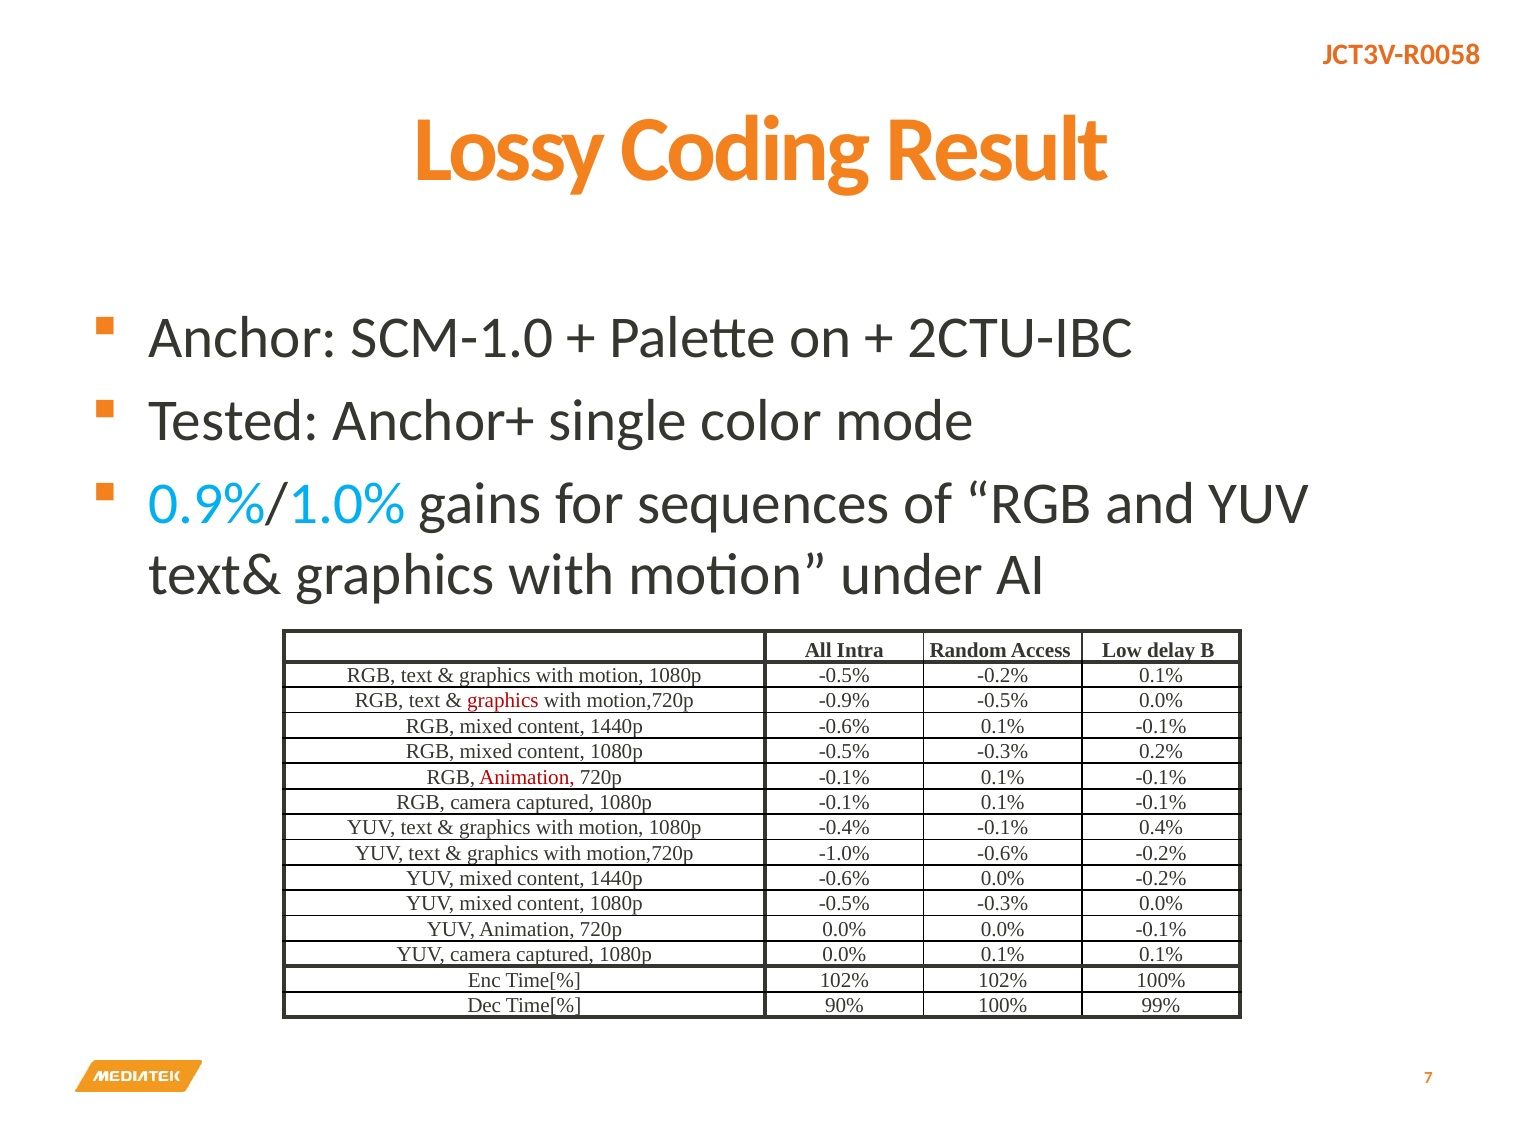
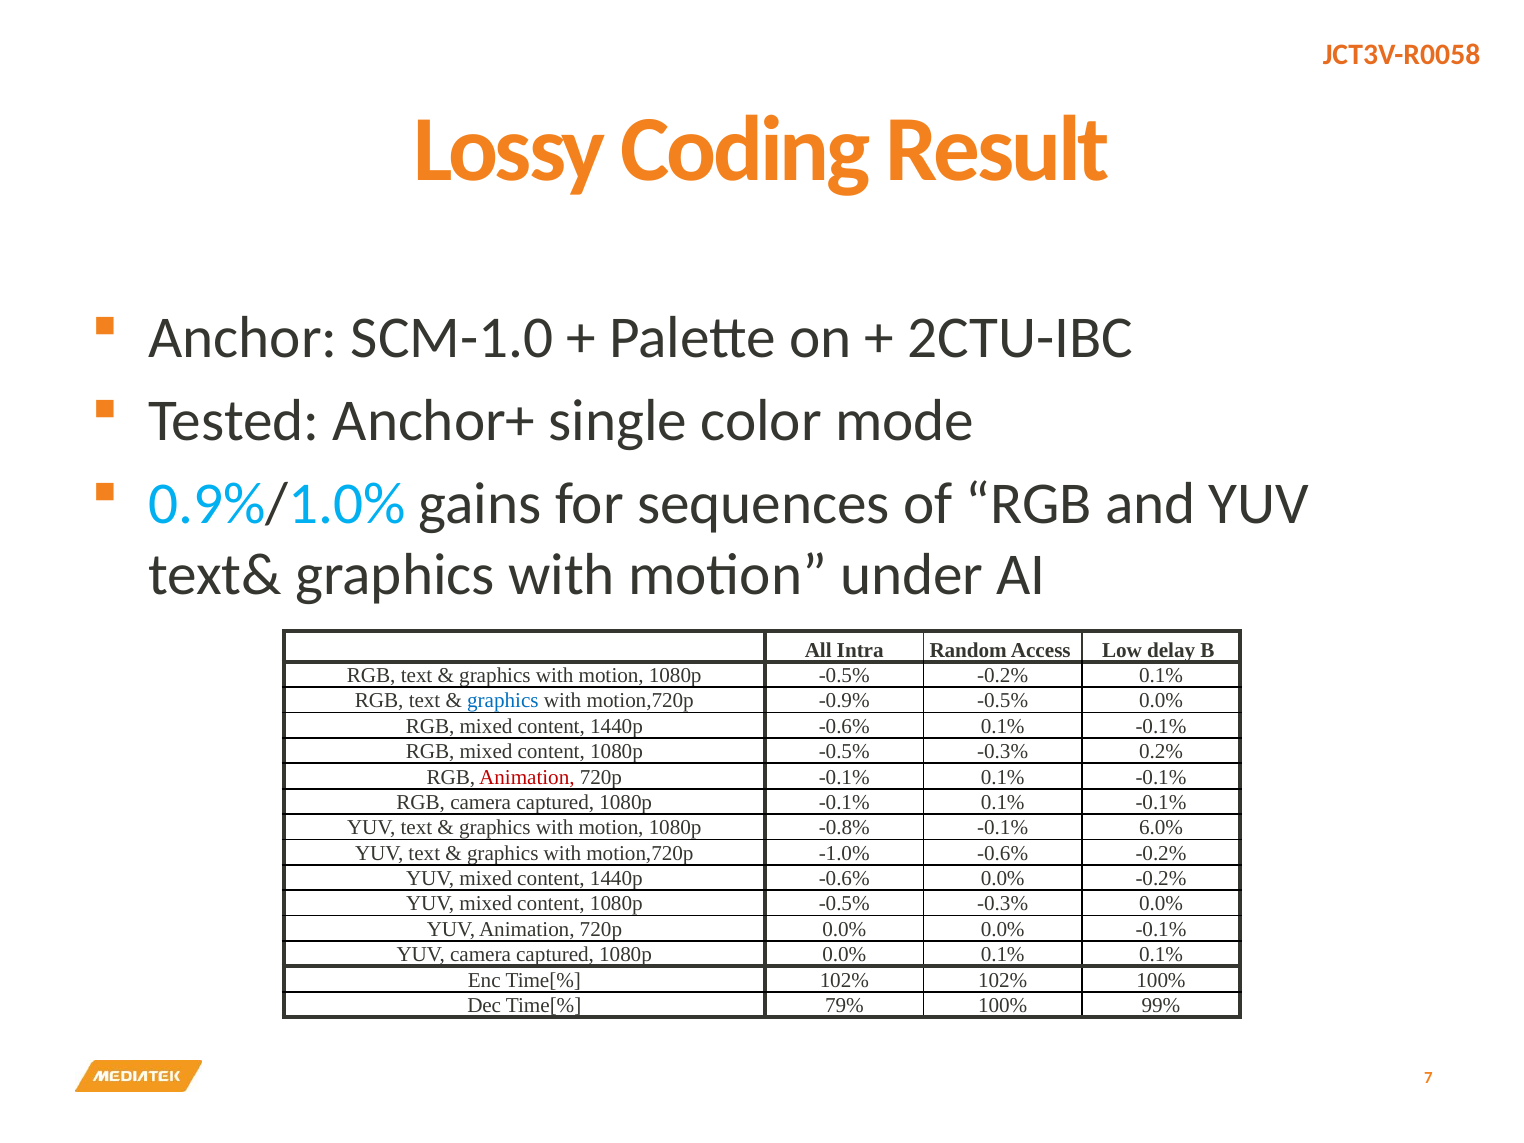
graphics colour: red -> blue (503, 701)
-0.4%: -0.4% -> -0.8% (844, 828)
0.4%: 0.4% -> 6.0% (1161, 828)
90%: 90% -> 79% (844, 1006)
